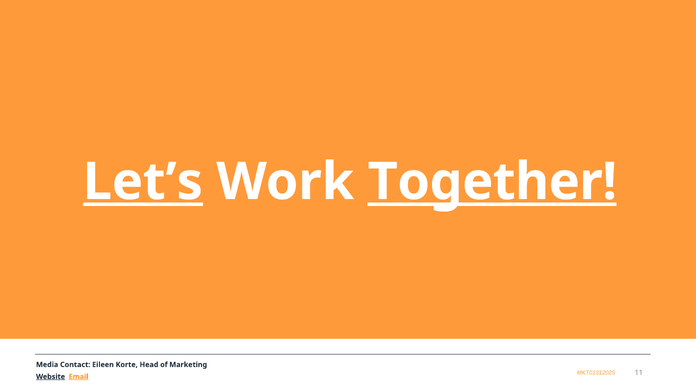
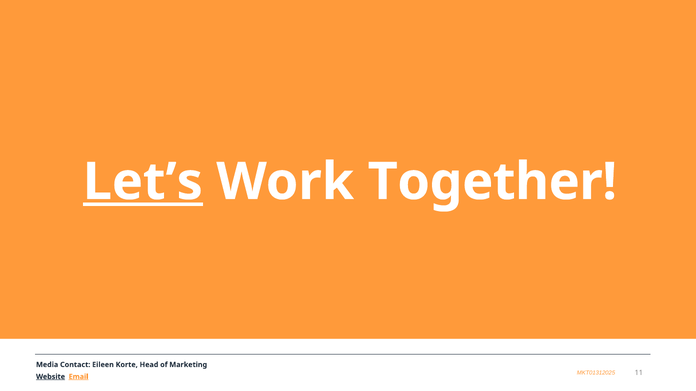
Together underline: present -> none (492, 182)
